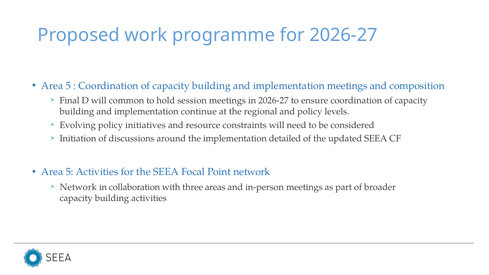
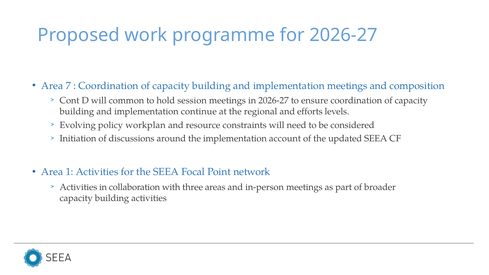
5: 5 -> 7 (68, 86)
Final: Final -> Cont (70, 101)
and policy: policy -> efforts (310, 112)
initiatives: initiatives -> workplan (145, 125)
detailed: detailed -> account (285, 139)
5: 5 -> 1 (70, 172)
Network: Network -> Activities (78, 187)
